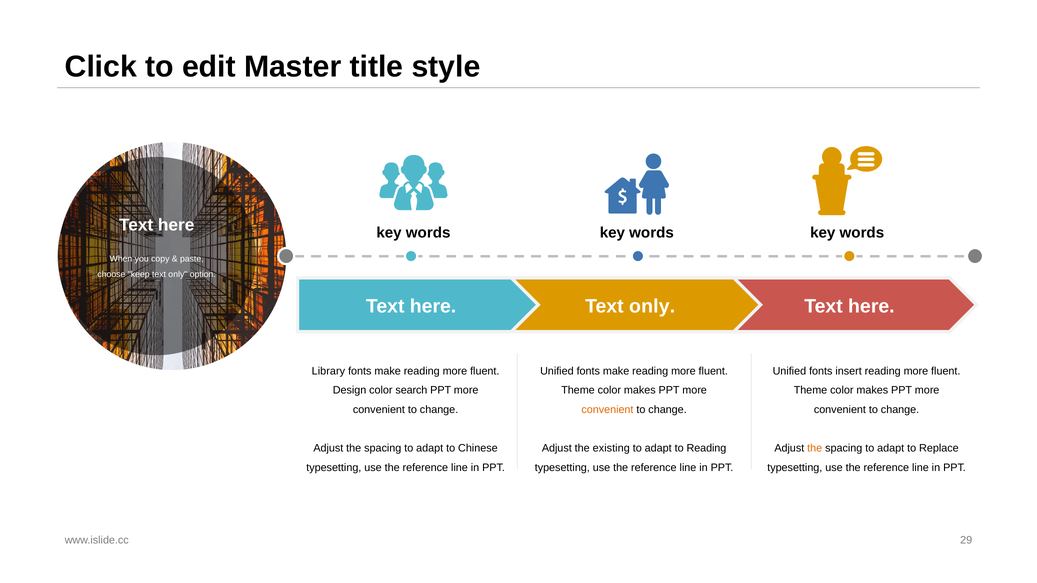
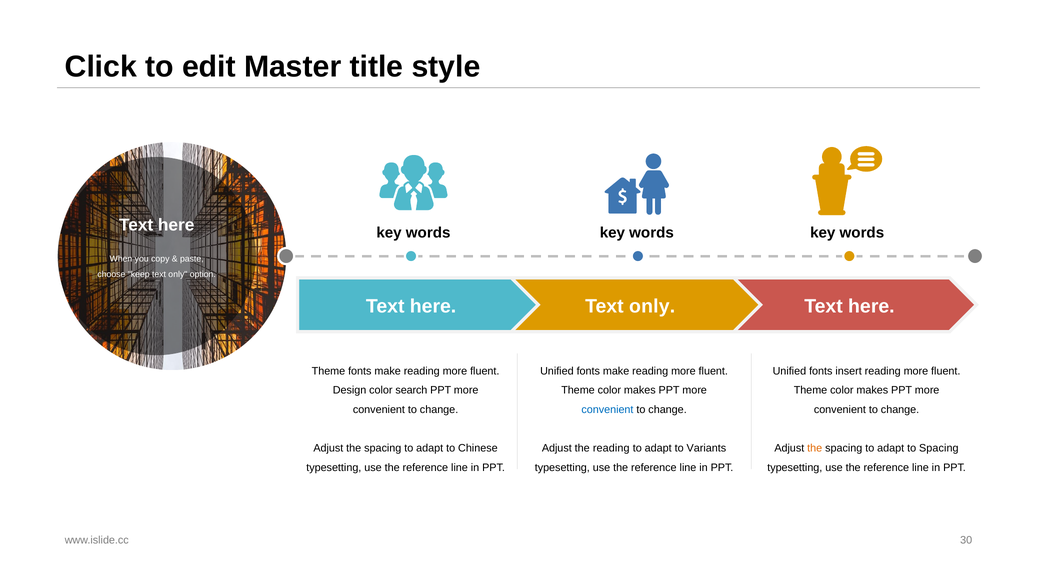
Library: Library -> Theme (328, 371)
convenient colour: orange -> blue (607, 410)
the existing: existing -> reading (611, 449)
to Reading: Reading -> Variants (706, 449)
to Replace: Replace -> Spacing (939, 449)
29: 29 -> 30 (966, 540)
